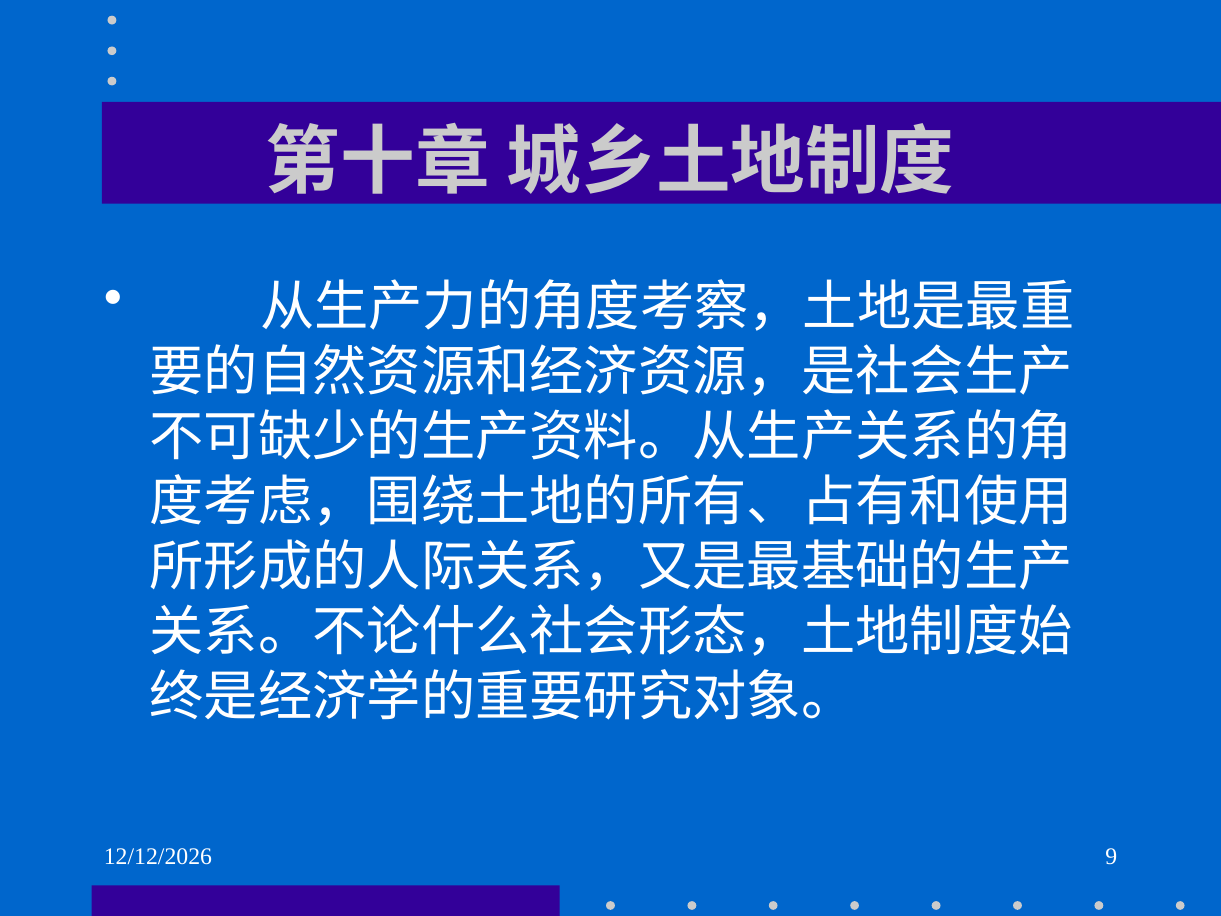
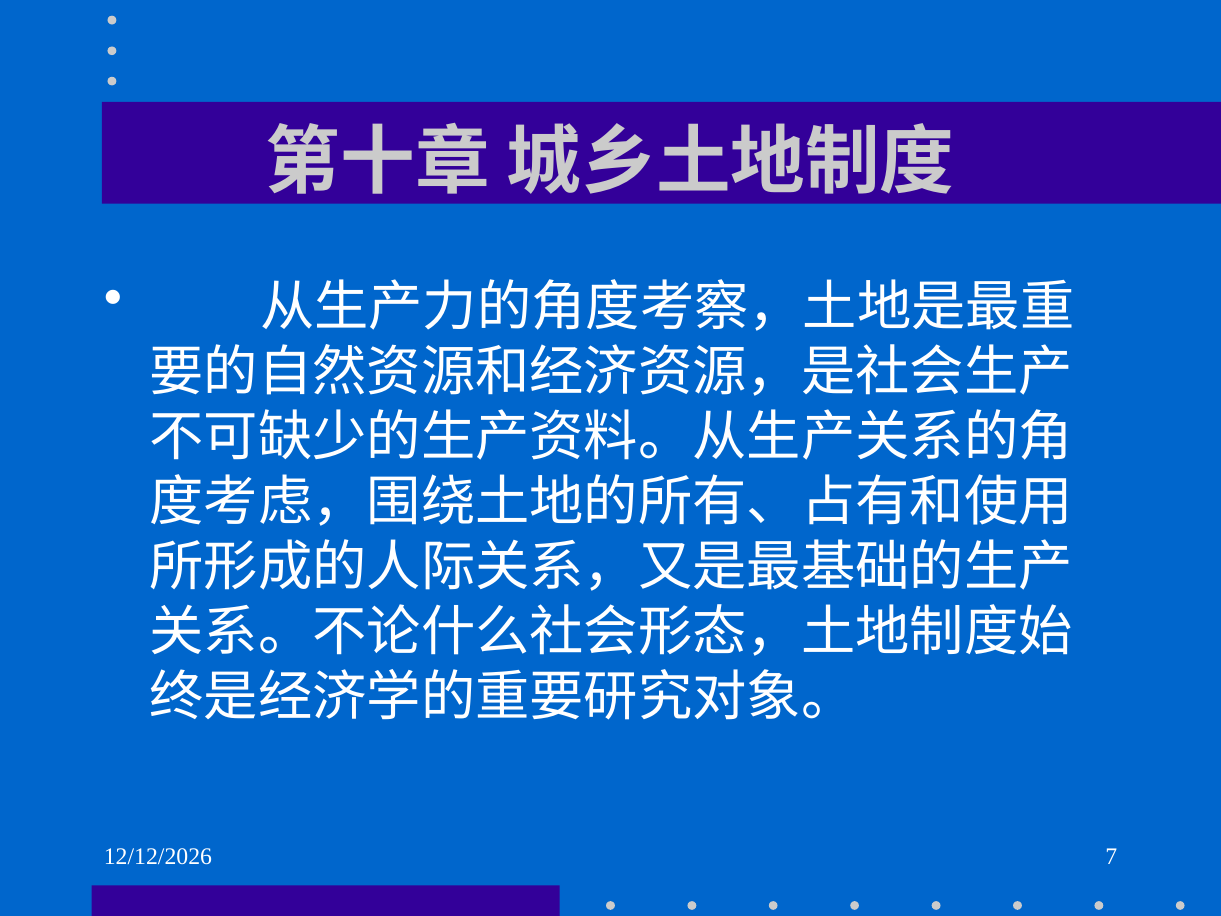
9: 9 -> 7 (1111, 856)
